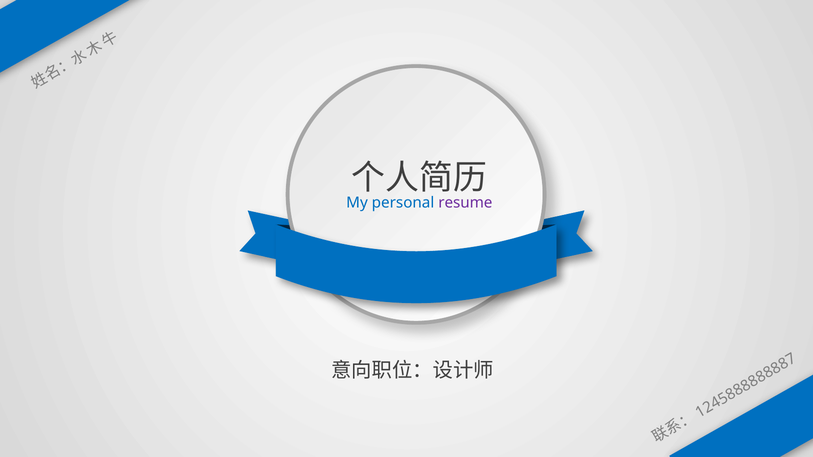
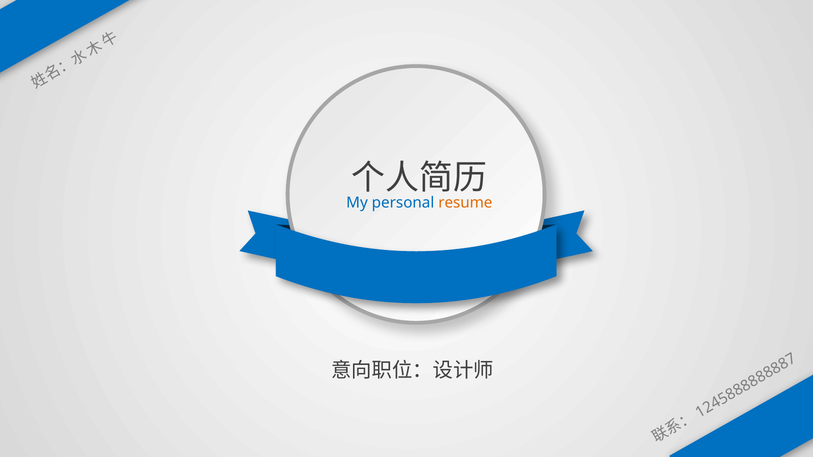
resume colour: purple -> orange (465, 203)
